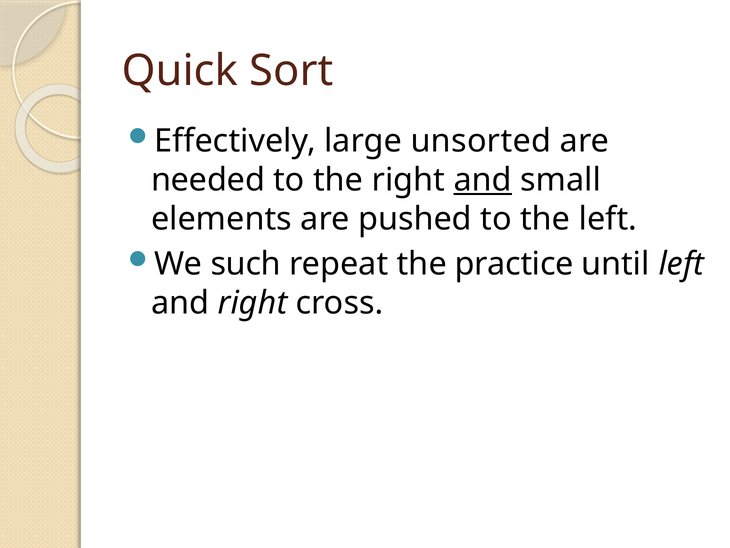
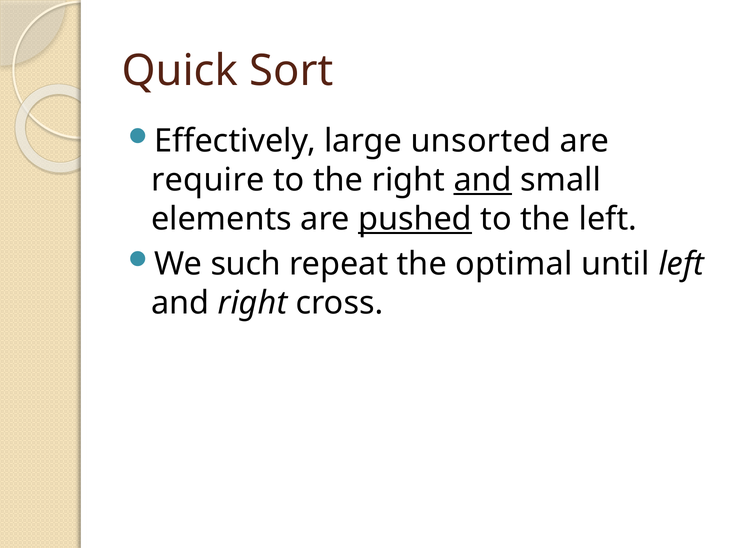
needed: needed -> require (208, 180)
pushed underline: none -> present (415, 219)
practice: practice -> optimal (514, 264)
